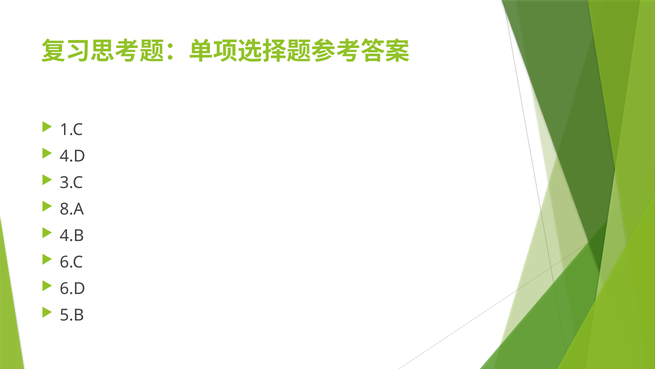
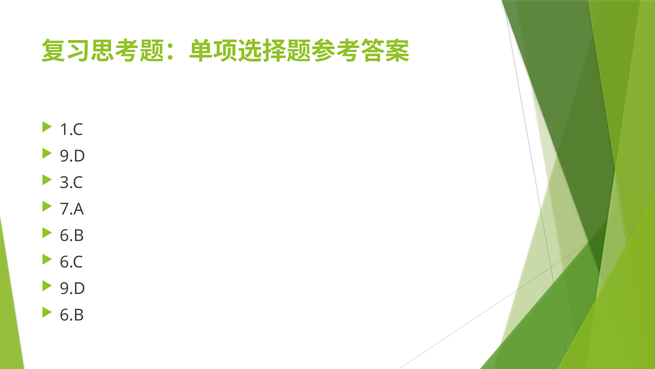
4.D: 4.D -> 9.D (73, 156)
8.A: 8.A -> 7.A (72, 209)
4.B: 4.B -> 6.B (72, 235)
6.D: 6.D -> 9.D (73, 288)
5.B: 5.B -> 6.B (72, 315)
